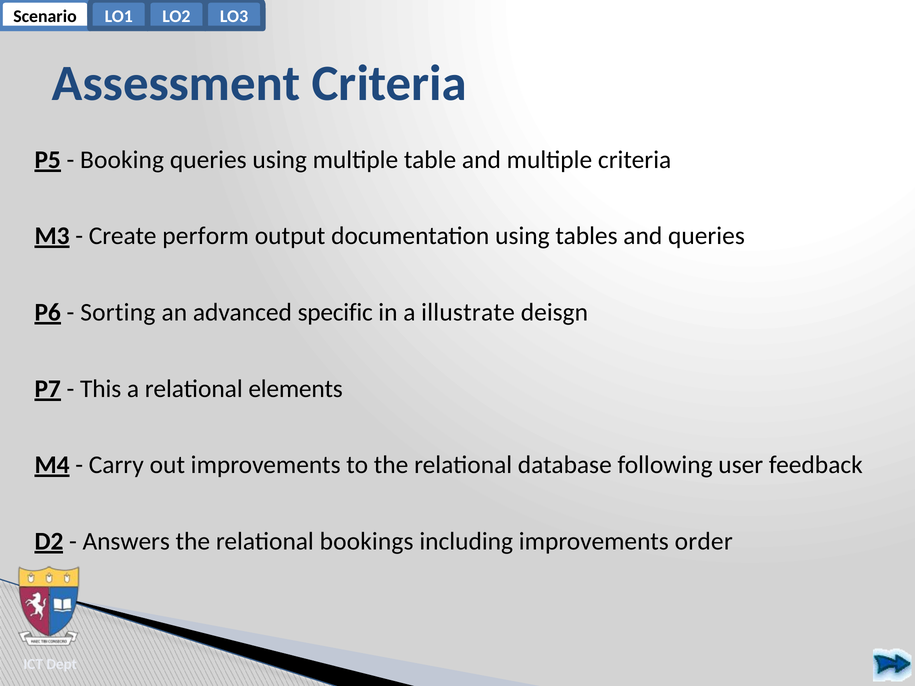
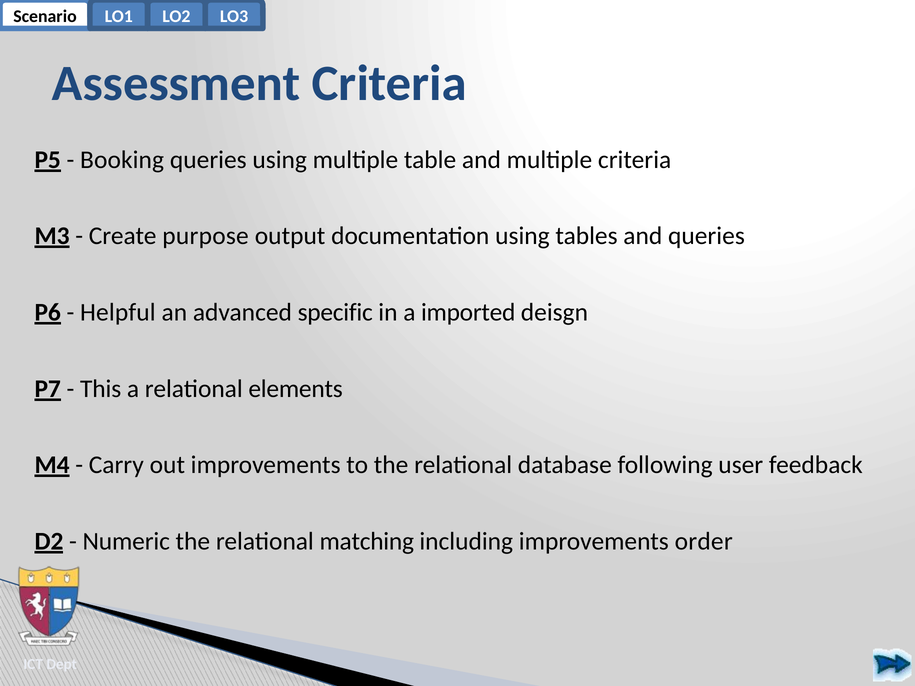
perform: perform -> purpose (206, 236)
Sorting: Sorting -> Helpful (118, 312)
illustrate: illustrate -> imported (468, 312)
Answers: Answers -> Numeric (126, 542)
bookings: bookings -> matching (367, 542)
